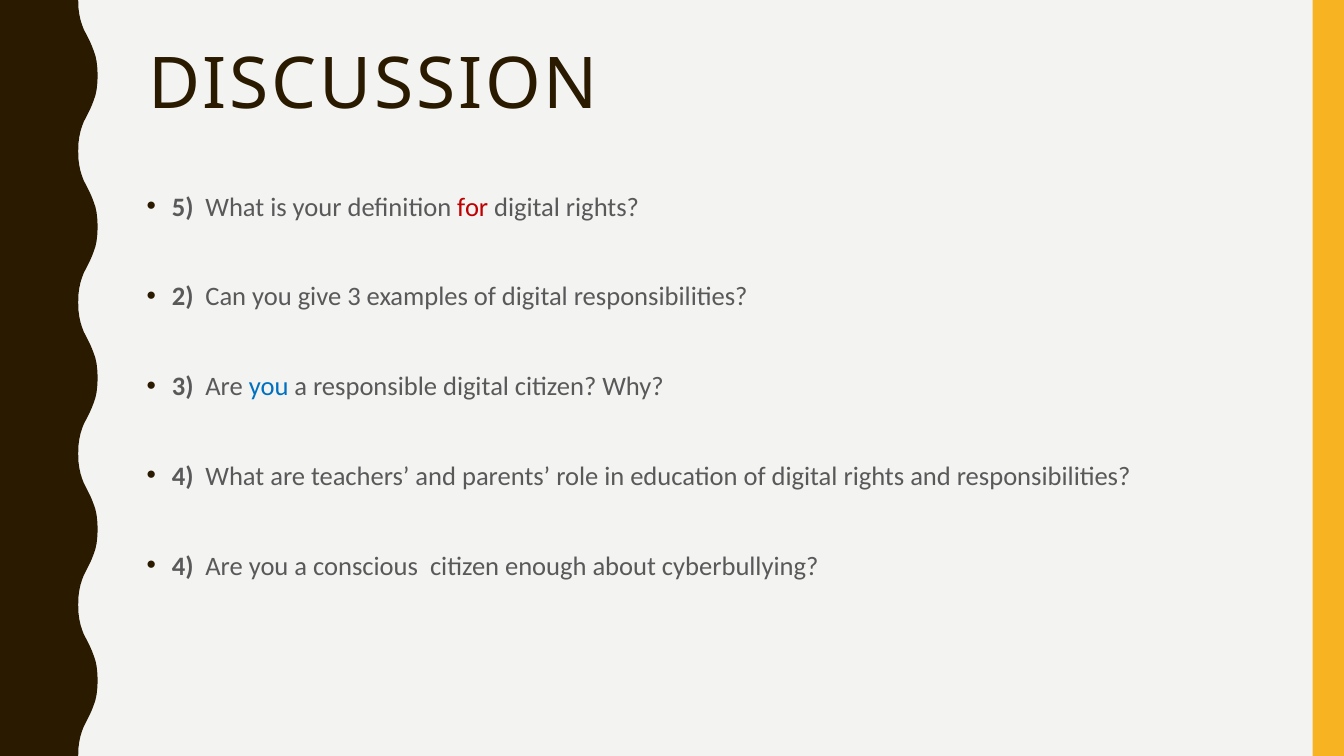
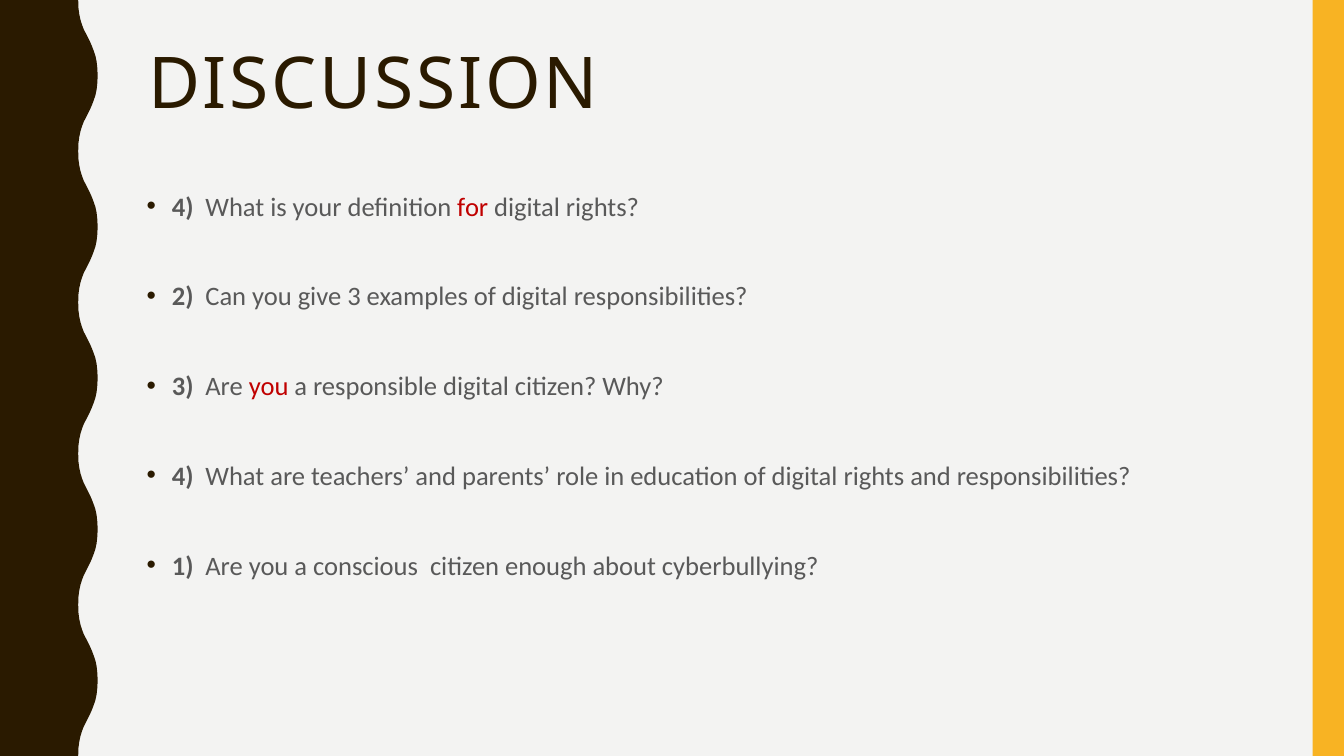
5: 5 -> 4 (183, 208)
you colour: blue -> red (269, 387)
4: 4 -> 1 (183, 566)
